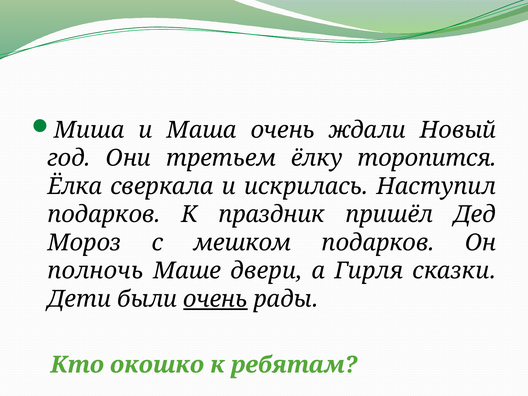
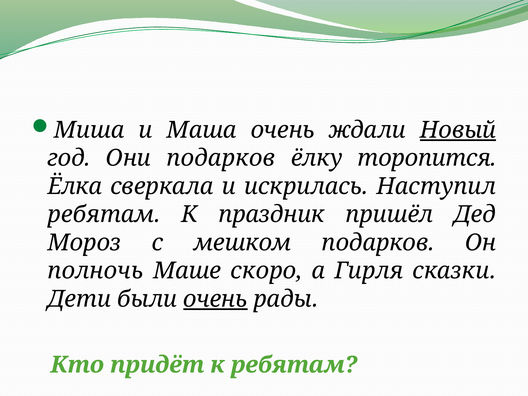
Новый underline: none -> present (458, 130)
Они третьем: третьем -> подарков (221, 158)
подарков: подарков -> ребятам (104, 215)
двери: двери -> скоро (266, 271)
окошко: окошко -> придёт (157, 365)
